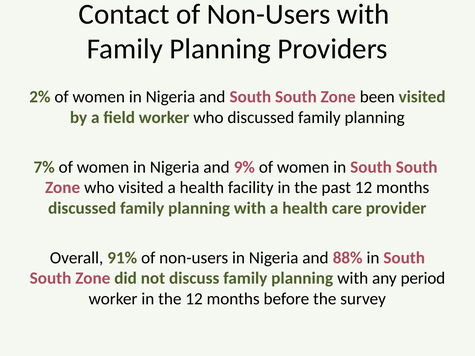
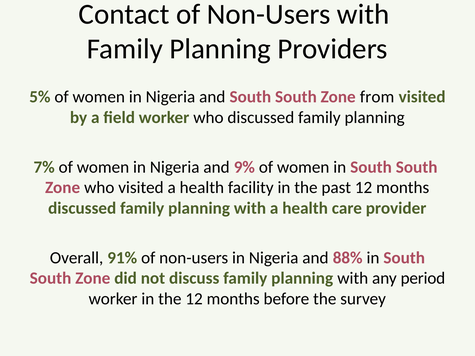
2%: 2% -> 5% (40, 97)
been: been -> from (377, 97)
